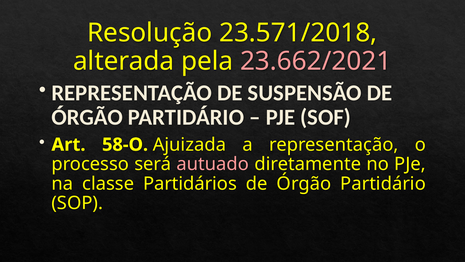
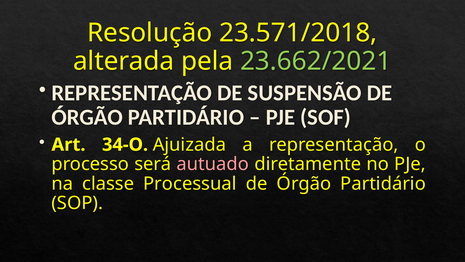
23.662/2021 colour: pink -> light green (316, 61)
58-O: 58-O -> 34-O (125, 144)
Partidários: Partidários -> Processual (190, 183)
